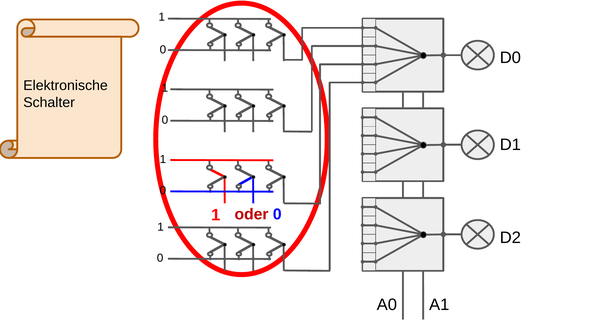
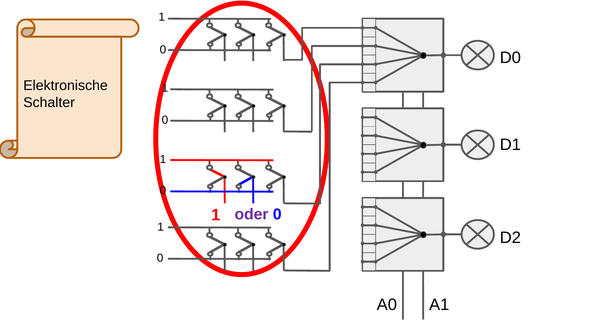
oder colour: red -> purple (252, 215)
